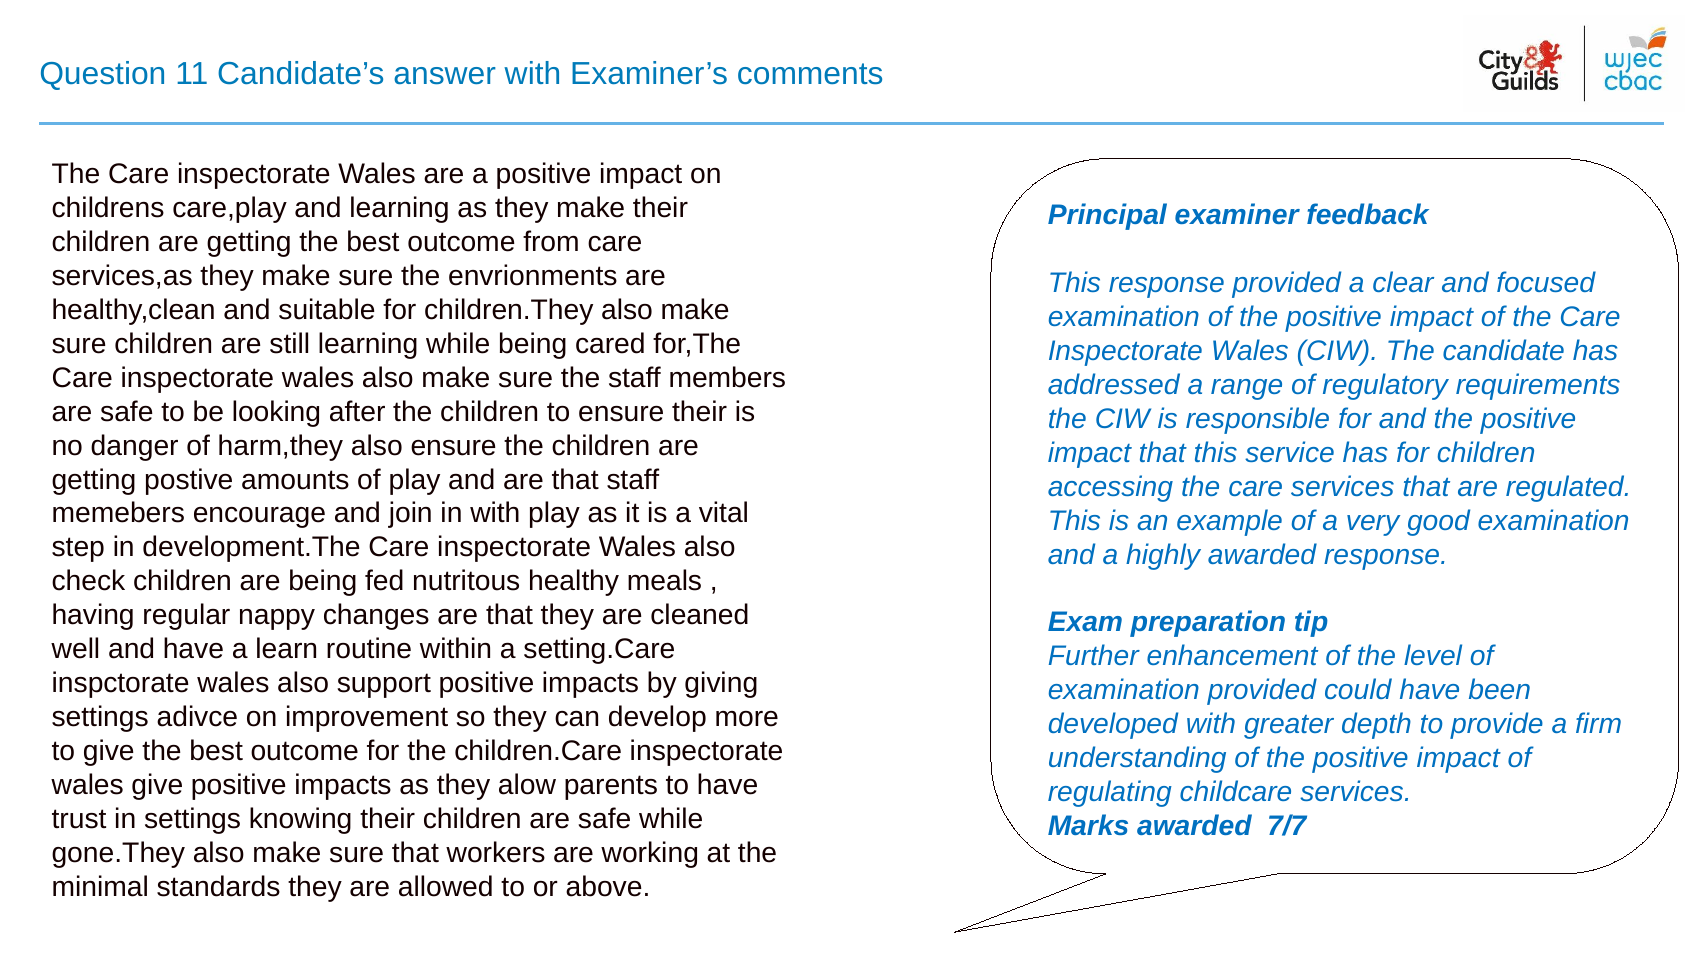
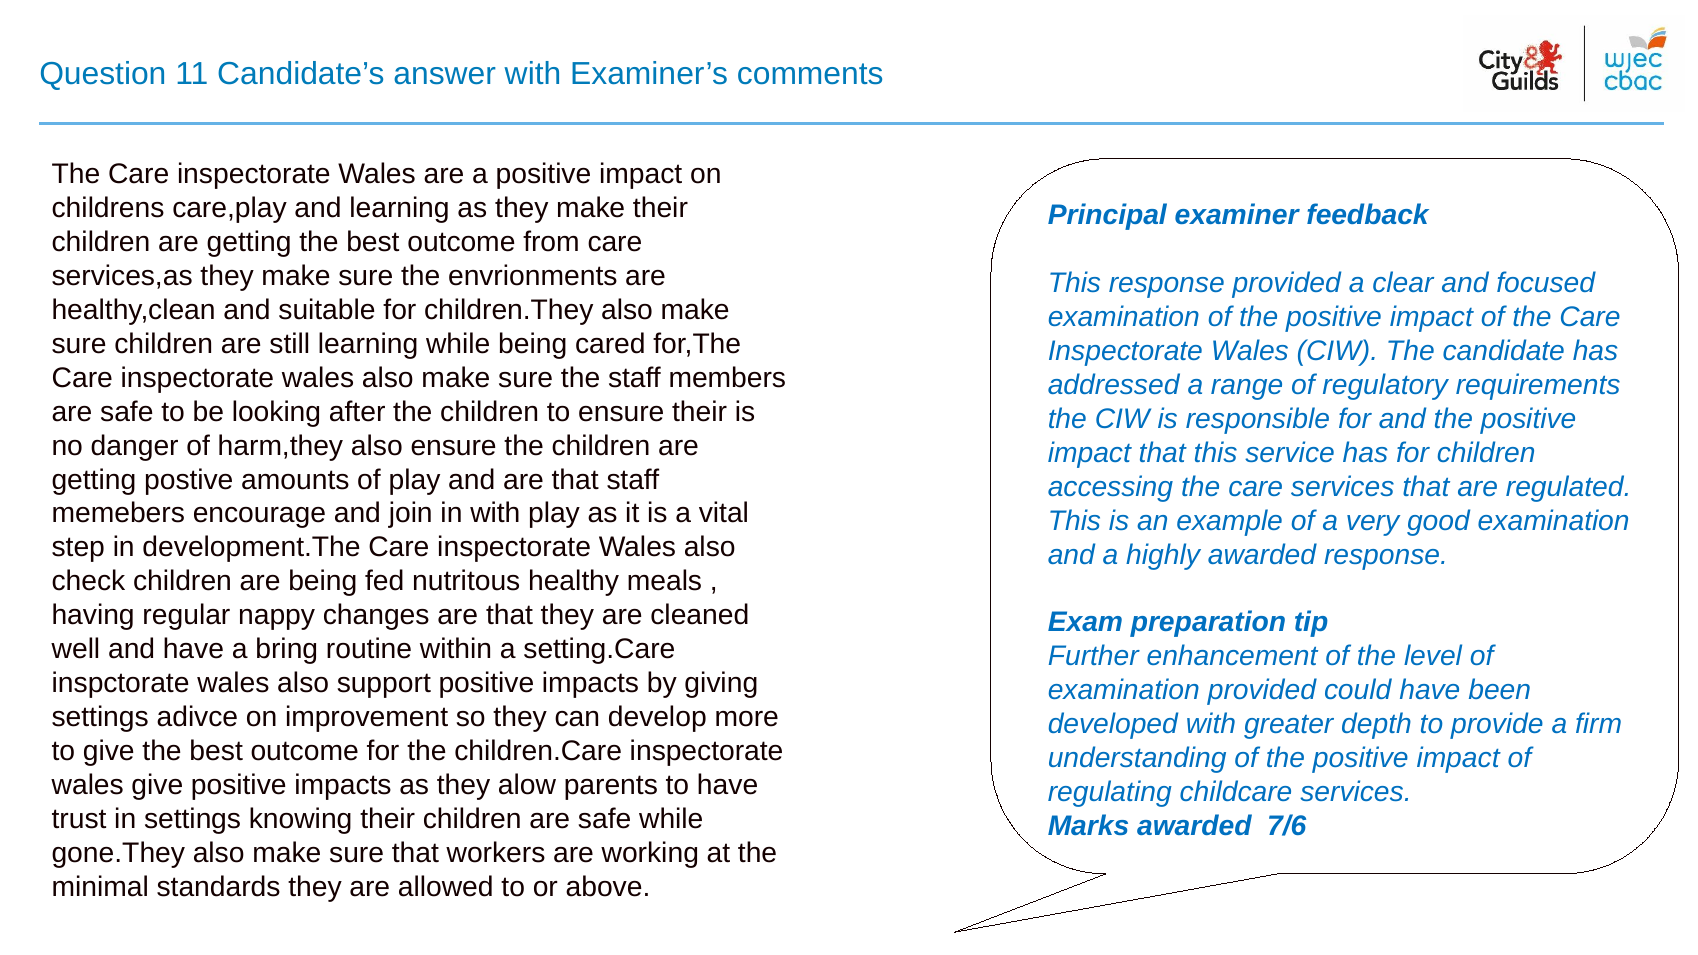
learn: learn -> bring (287, 649)
7/7: 7/7 -> 7/6 (1287, 826)
